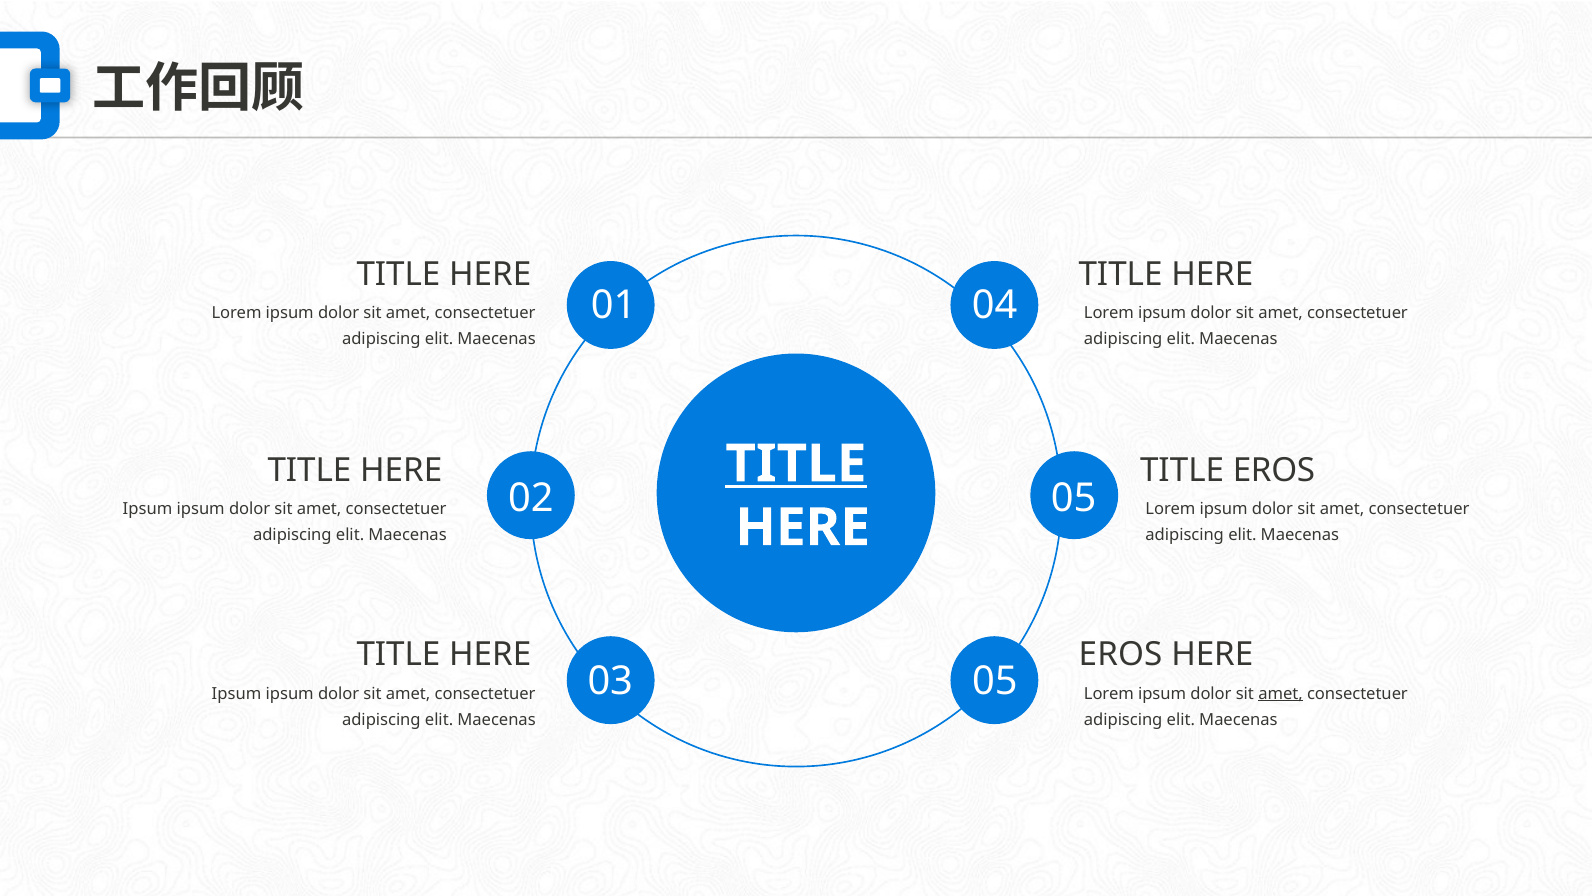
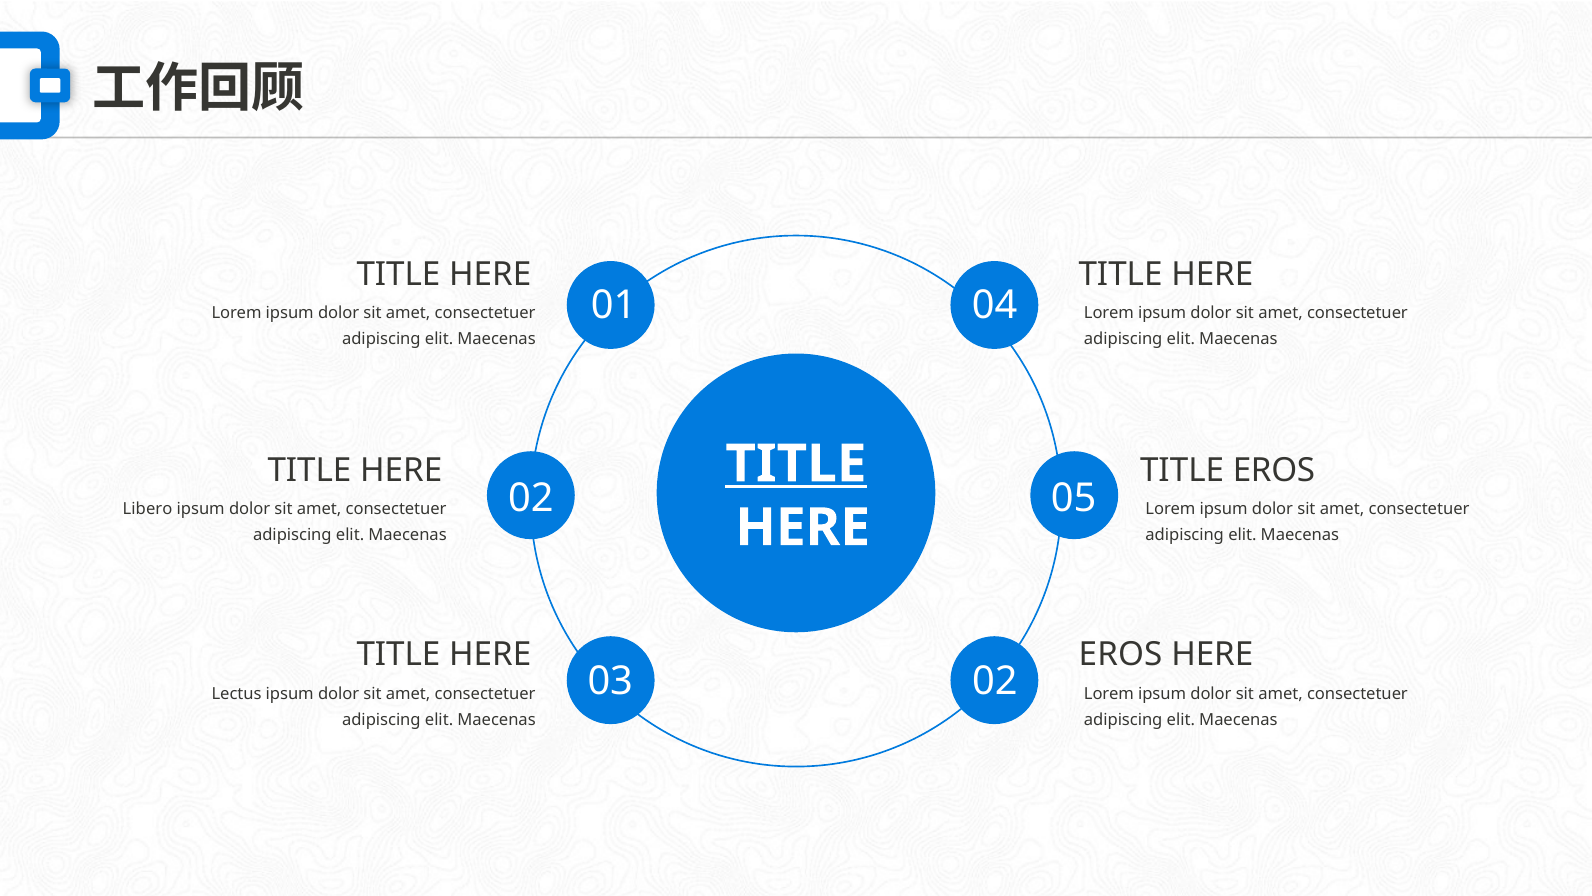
Ipsum: Ipsum -> Libero (148, 509)
03 05: 05 -> 02 (995, 681)
Ipsum: Ipsum -> Lectus (237, 693)
amet underline: present -> none (1280, 693)
